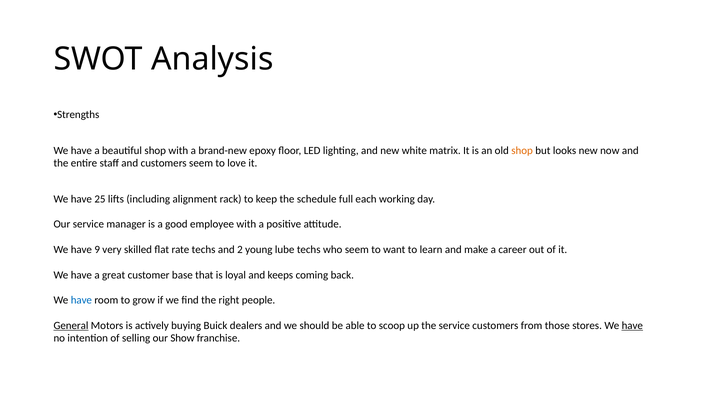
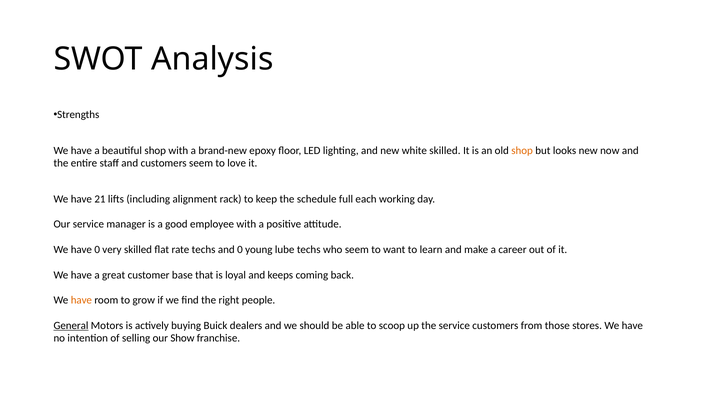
white matrix: matrix -> skilled (445, 150)
25: 25 -> 21 (100, 199)
have 9: 9 -> 0 (97, 250)
and 2: 2 -> 0 (240, 250)
have colour: blue -> orange (81, 300)
have underline: present -> none (632, 326)
